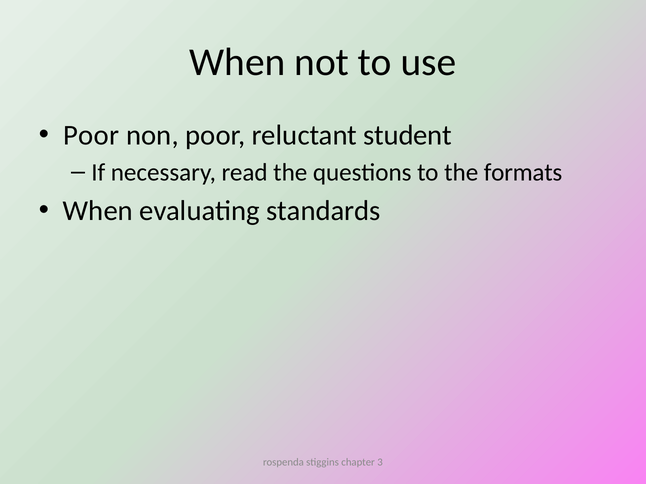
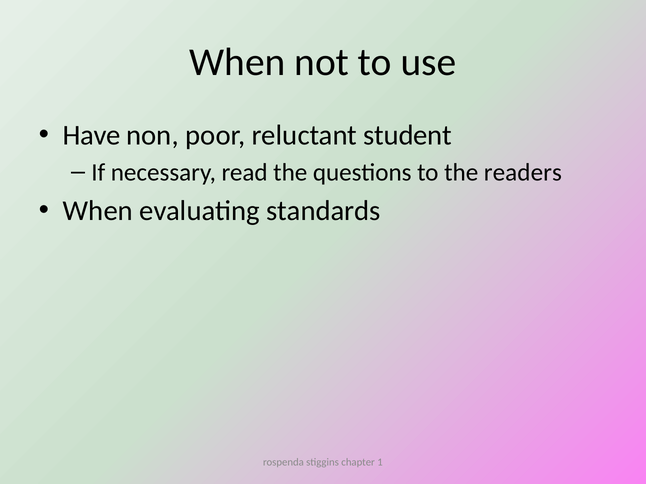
Poor: Poor -> Have (92, 136)
formats: formats -> readers (523, 173)
3: 3 -> 1 (380, 463)
